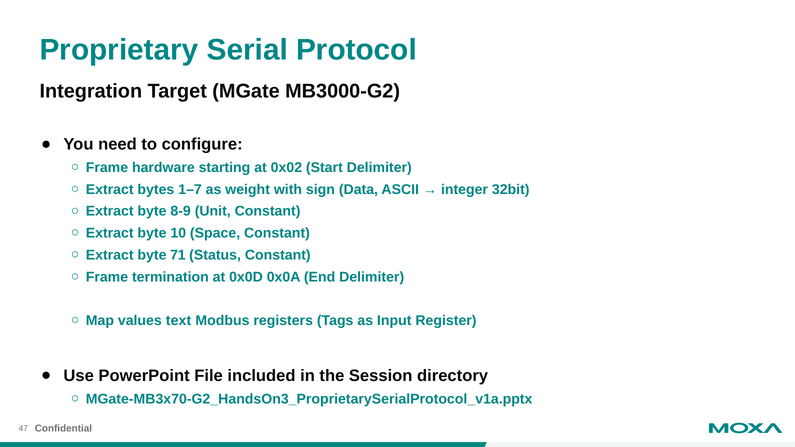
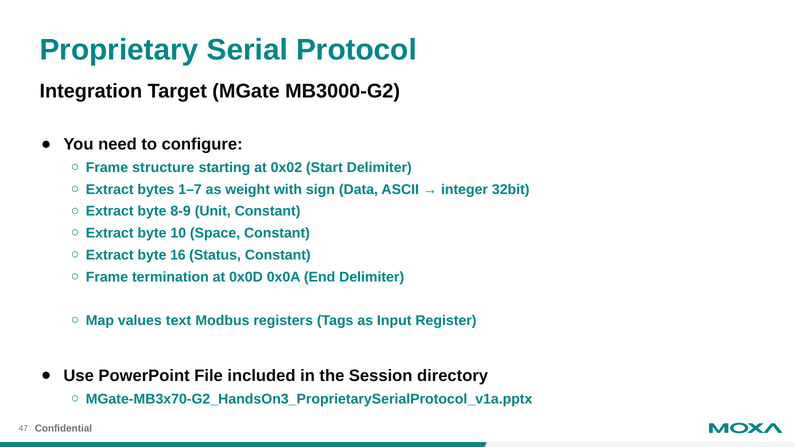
hardware: hardware -> structure (163, 168)
71: 71 -> 16 (178, 255)
